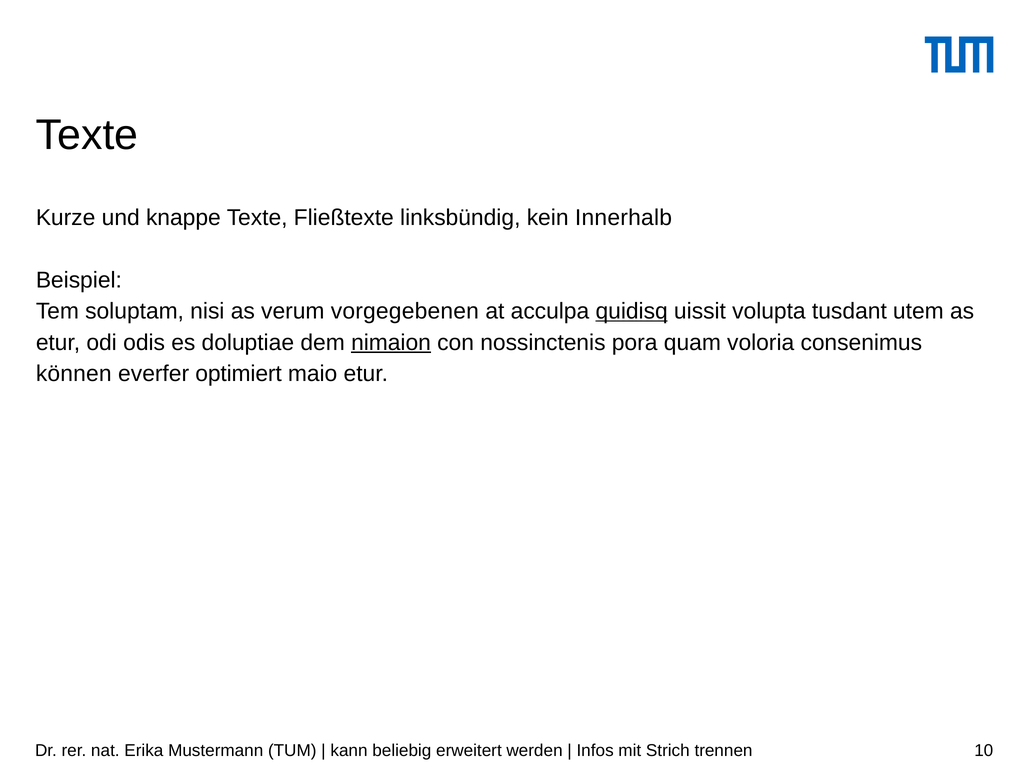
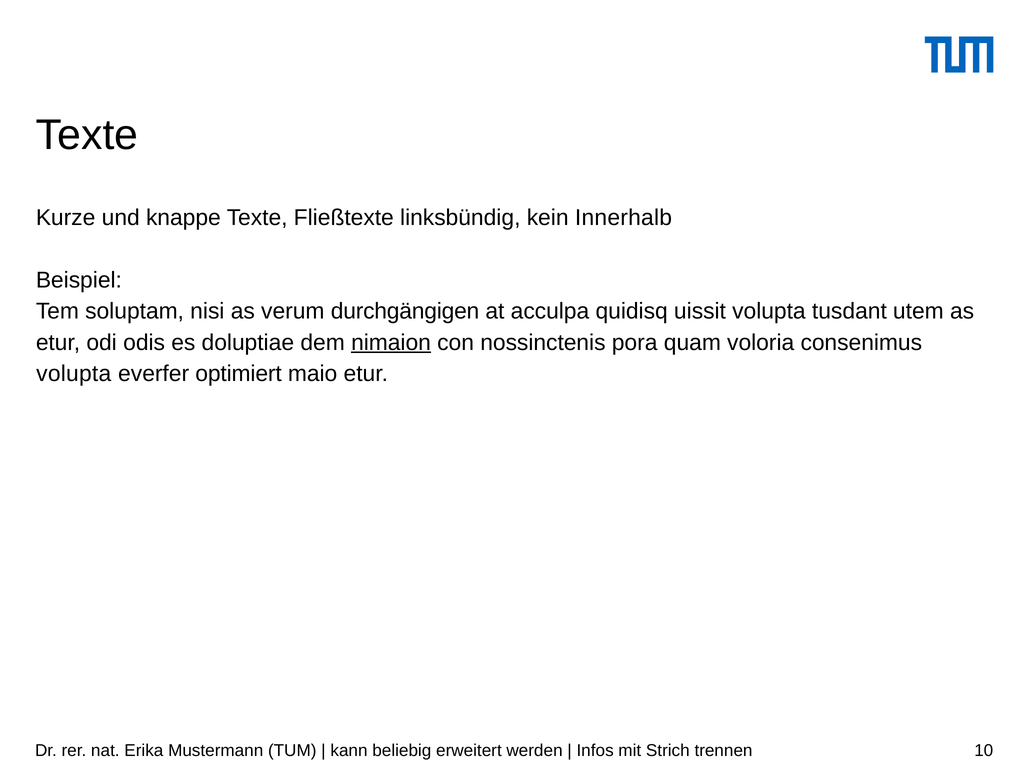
vorgegebenen: vorgegebenen -> durchgängigen (405, 311)
quidisq underline: present -> none (632, 311)
können: können -> volupta (74, 374)
